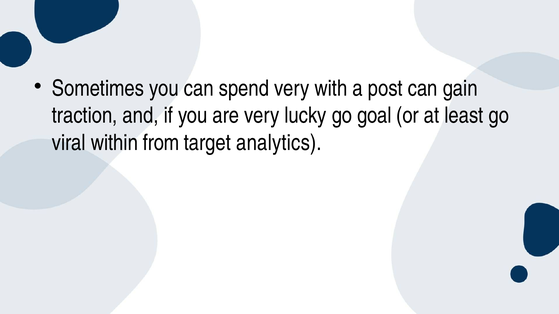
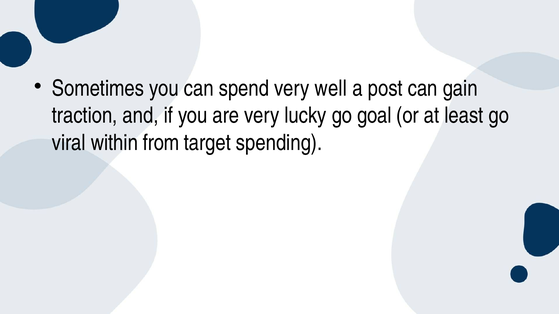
with: with -> well (331, 89)
analytics: analytics -> spending (279, 143)
